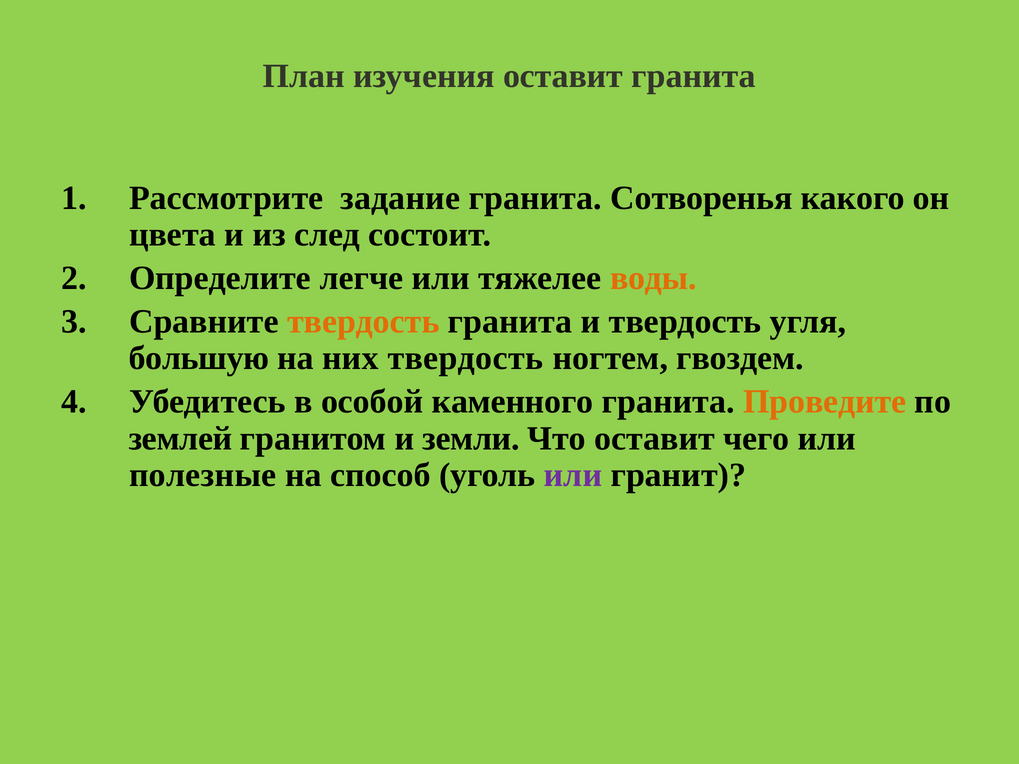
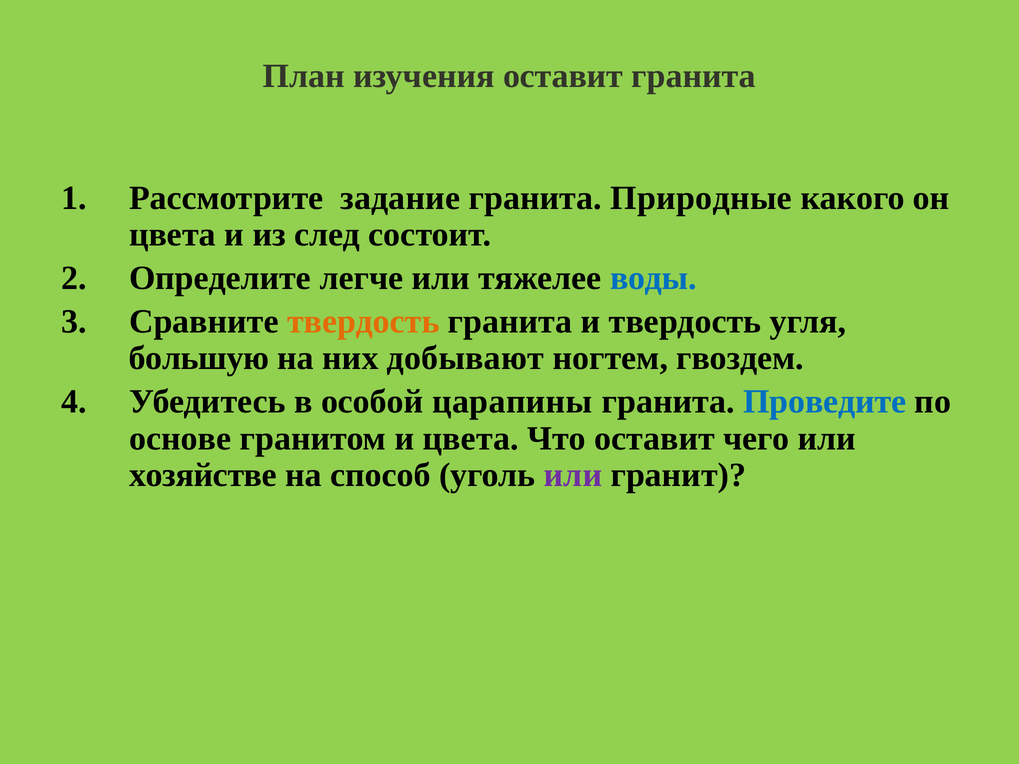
Сотворенья: Сотворенья -> Природные (701, 198)
воды colour: orange -> blue (653, 278)
них твердость: твердость -> добывают (465, 358)
каменного: каменного -> царапины (512, 402)
Проведите colour: orange -> blue (825, 402)
землей: землей -> основе (180, 439)
и земли: земли -> цвета (471, 439)
полезные: полезные -> хозяйстве (203, 475)
